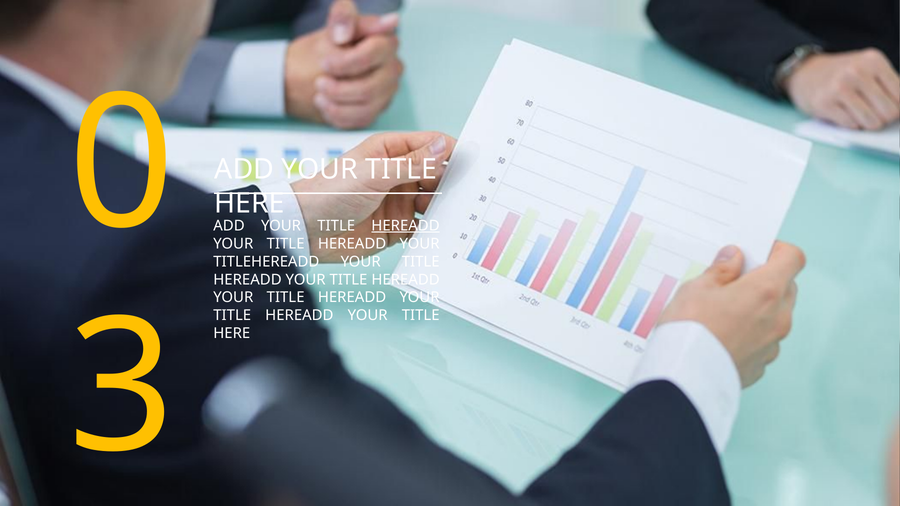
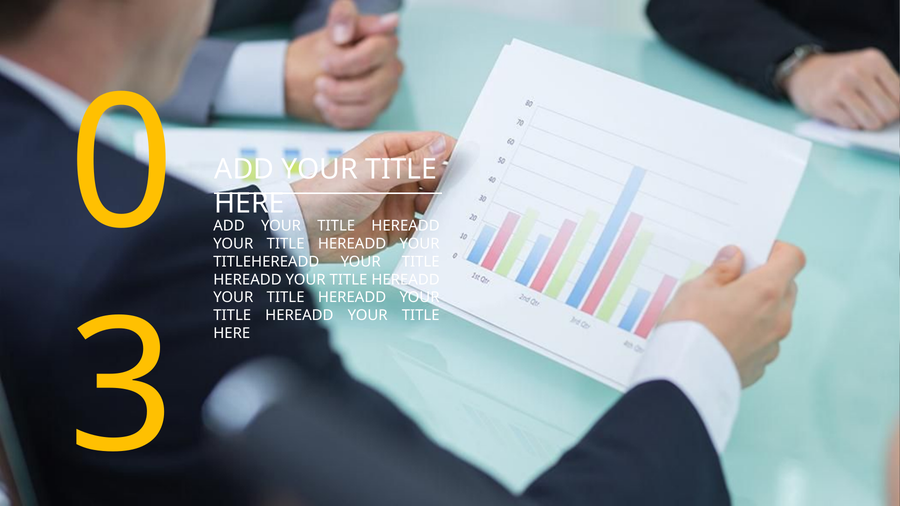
HEREADD underline: present -> none (406, 226)
